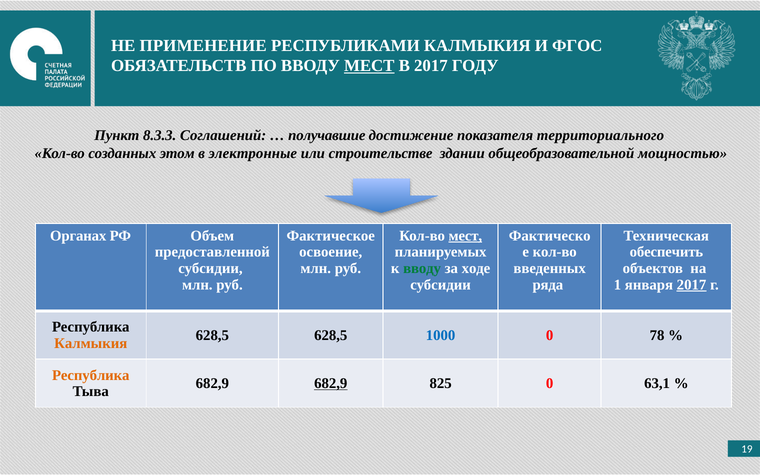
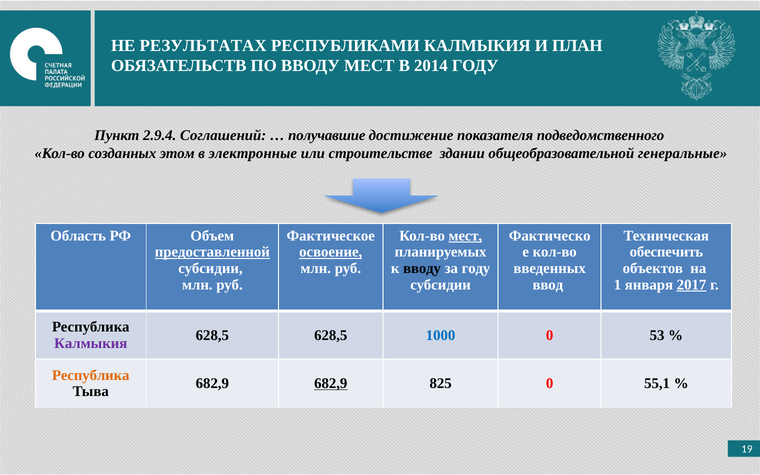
ПРИМЕНЕНИЕ: ПРИМЕНЕНИЕ -> РЕЗУЛЬТАТАХ (203, 46)
ФГОС: ФГОС -> ПЛАН (577, 46)
МЕСТ underline: present -> none (369, 66)
В 2017: 2017 -> 2014 (431, 66)
8.3.3: 8.3.3 -> 2.9.4 (160, 136)
территориального: территориального -> подведомственного (601, 136)
мощностью: мощностью -> генеральные (683, 153)
Органах: Органах -> Область (78, 236)
предоставленной underline: none -> present (212, 252)
освоение underline: none -> present (331, 252)
вводу colour: green -> black (422, 268)
за ходе: ходе -> году (476, 268)
ряда: ряда -> ввод (548, 285)
78: 78 -> 53 (657, 335)
Калмыкия colour: orange -> purple (91, 343)
63,1: 63,1 -> 55,1 (657, 383)
